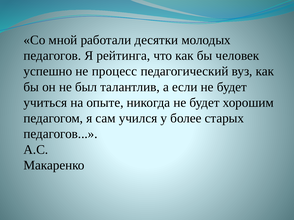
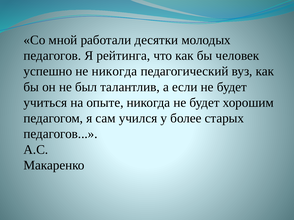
не процесс: процесс -> никогда (114, 71)
